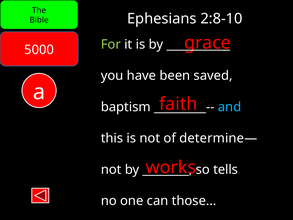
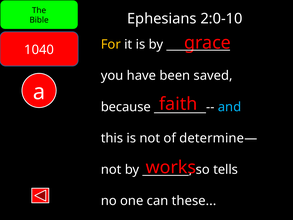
2:8-10: 2:8-10 -> 2:0-10 (221, 19)
For colour: light green -> yellow (111, 44)
5000: 5000 -> 1040 (39, 50)
baptism: baptism -> because (126, 107)
those: those -> these (194, 201)
